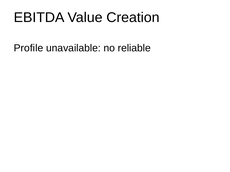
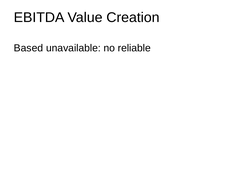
Profile: Profile -> Based (28, 48)
